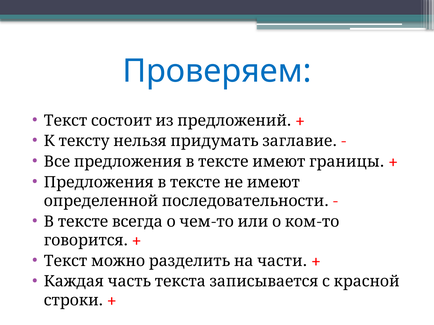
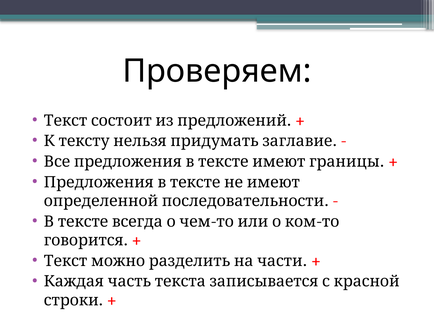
Проверяем colour: blue -> black (217, 71)
